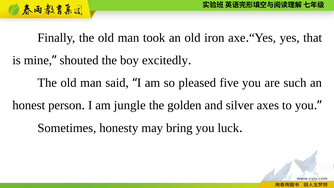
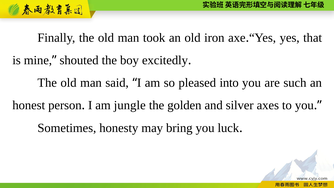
five: five -> into (229, 83)
